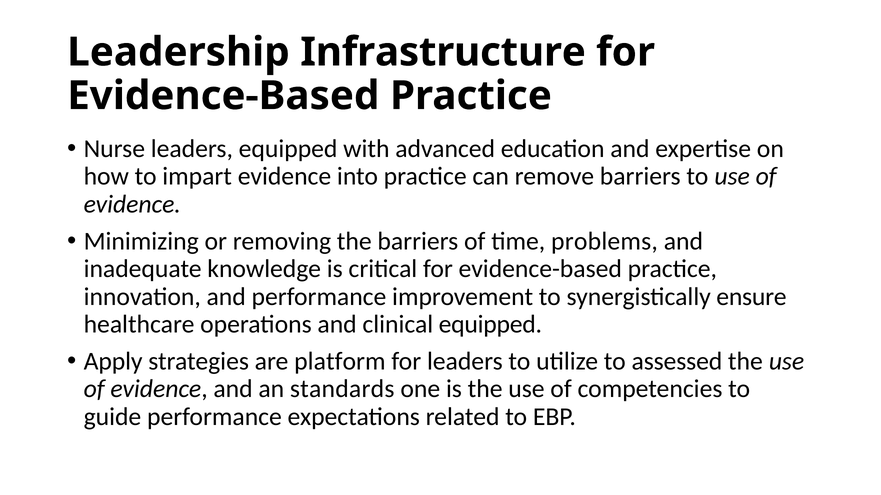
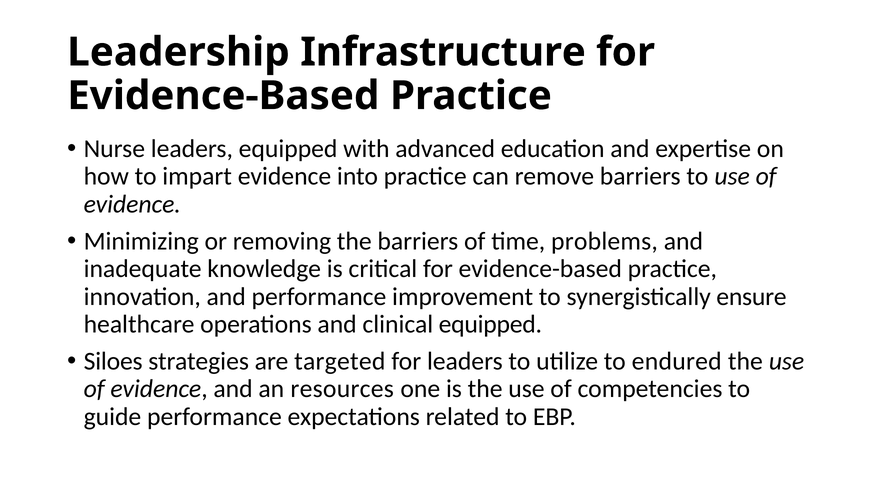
Apply: Apply -> Siloes (113, 362)
platform: platform -> targeted (340, 362)
assessed: assessed -> endured (677, 362)
standards: standards -> resources (342, 389)
